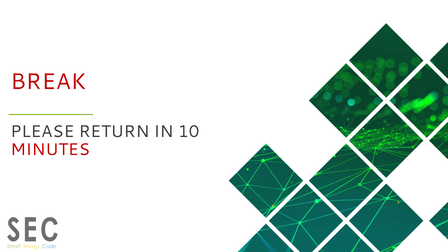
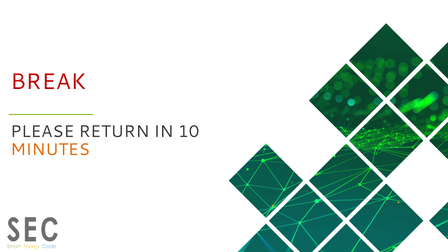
MINUTES colour: red -> orange (50, 150)
